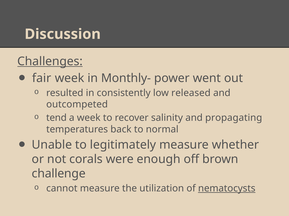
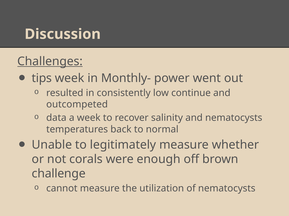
fair: fair -> tips (42, 78)
released: released -> continue (191, 93)
tend: tend -> data (56, 118)
and propagating: propagating -> nematocysts (234, 118)
nematocysts underline: present -> none (227, 189)
